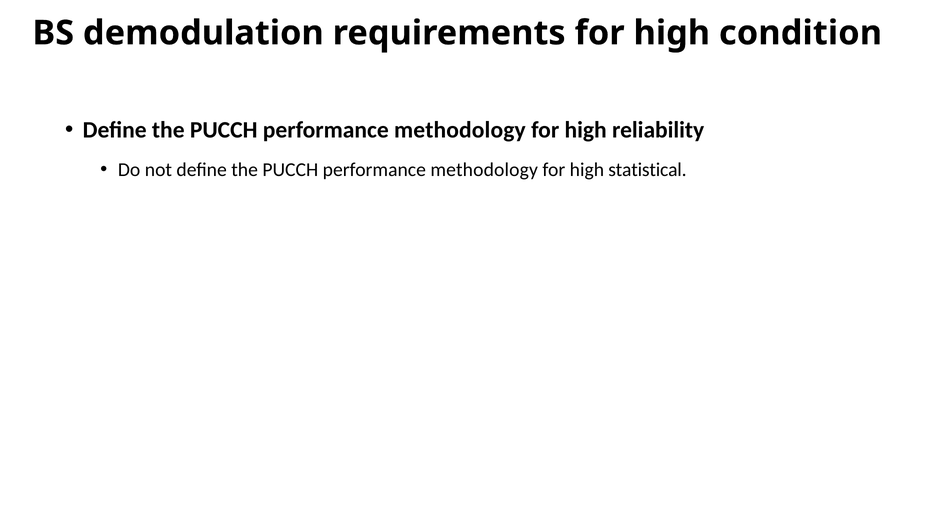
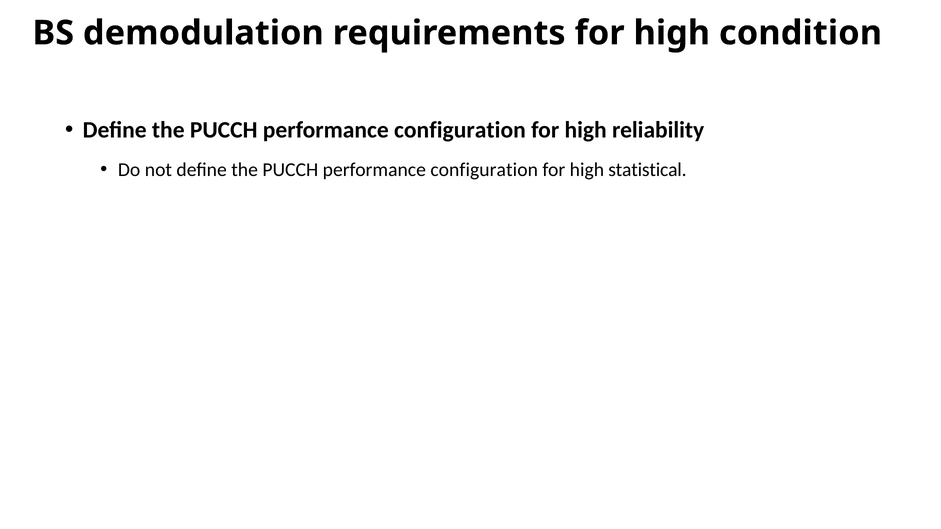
methodology: methodology -> configuration (460, 130)
methodology: methodology -> configuration (484, 170)
